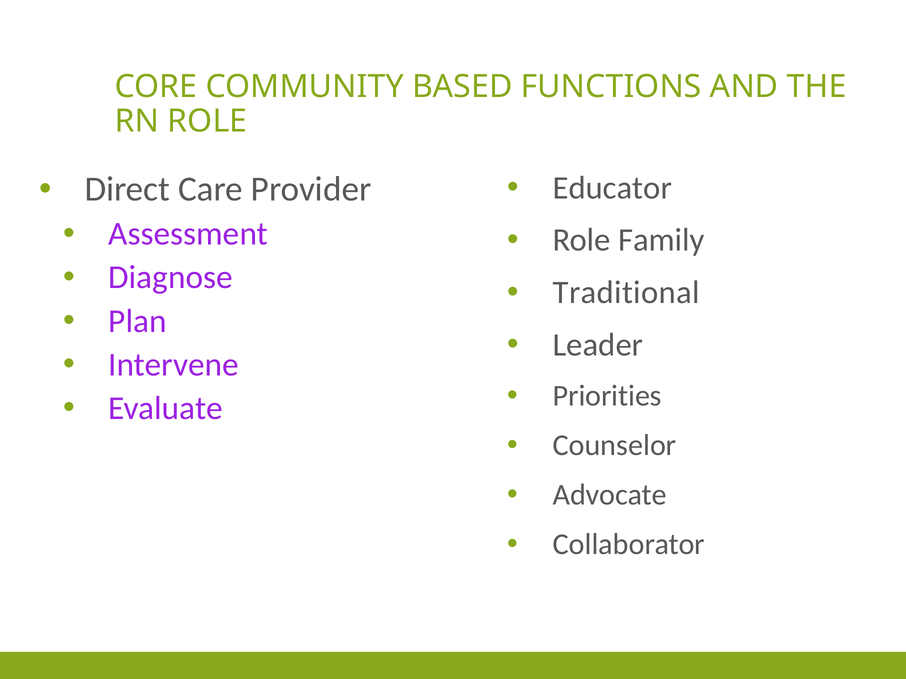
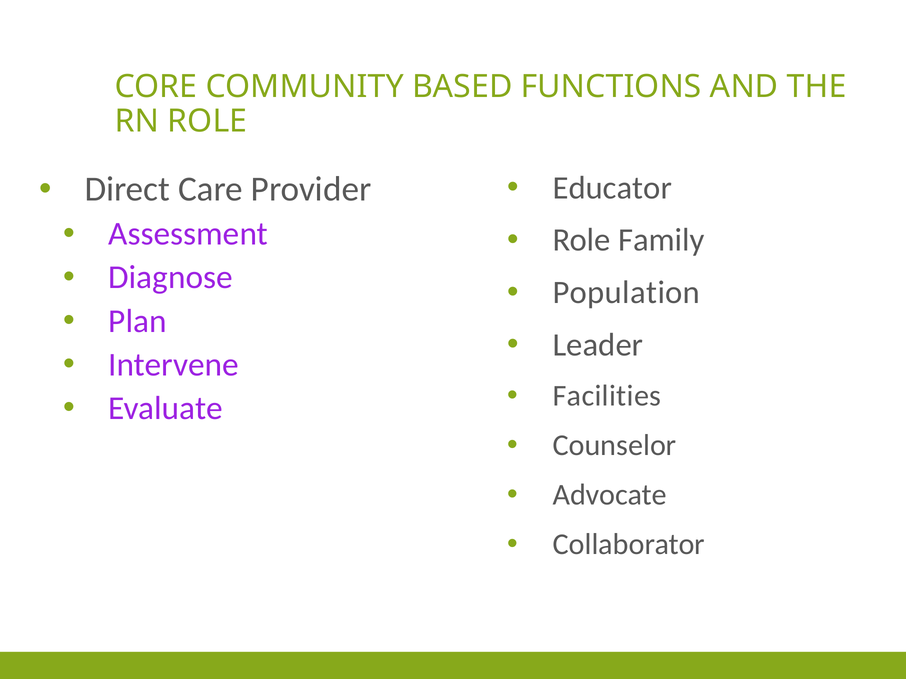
Traditional: Traditional -> Population (626, 293)
Priorities: Priorities -> Facilities (607, 396)
